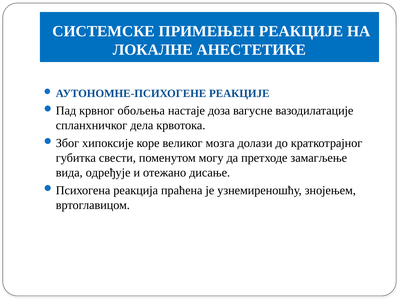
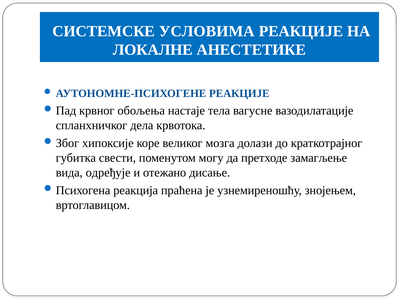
ПРИМЕЊЕН: ПРИМЕЊЕН -> УСЛОВИМА (207, 31)
доза: доза -> тела (219, 110)
